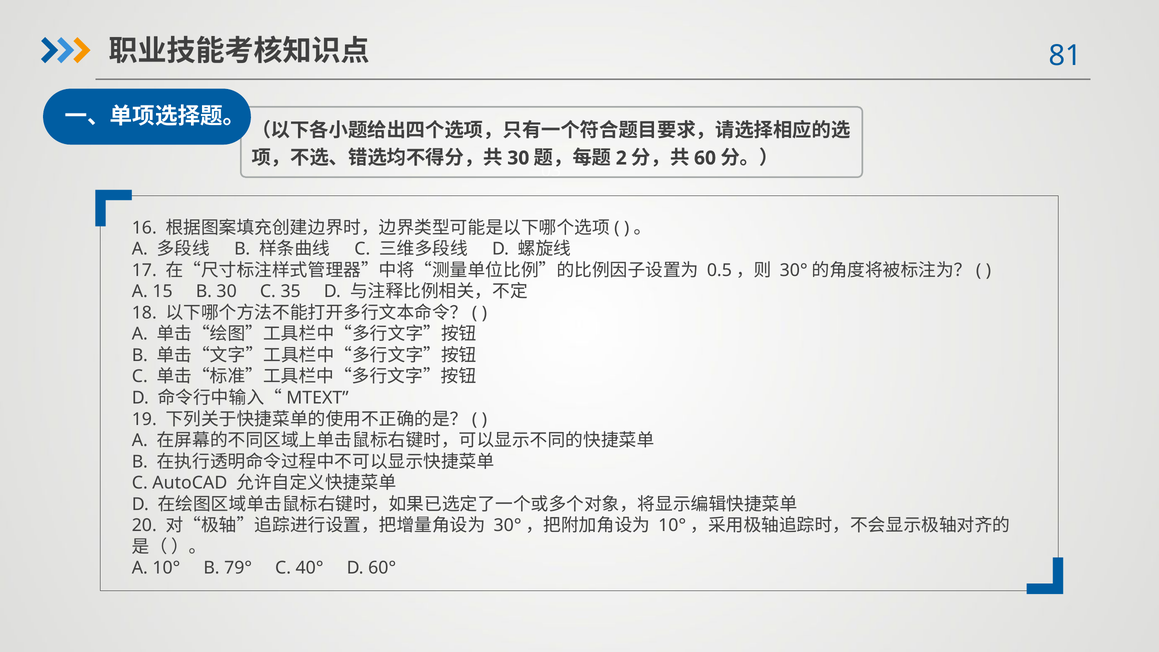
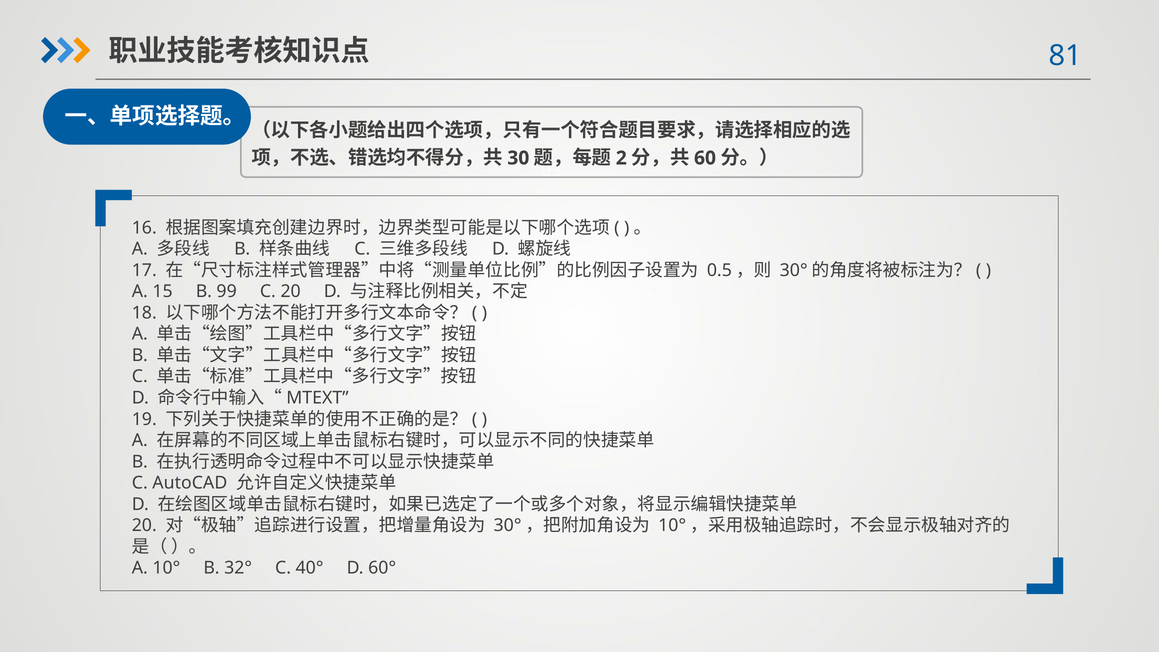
B 30: 30 -> 99 (227, 292)
C 35: 35 -> 20 (291, 292)
79°: 79° -> 32° (238, 568)
